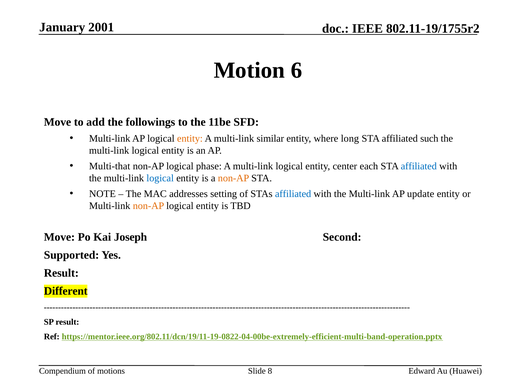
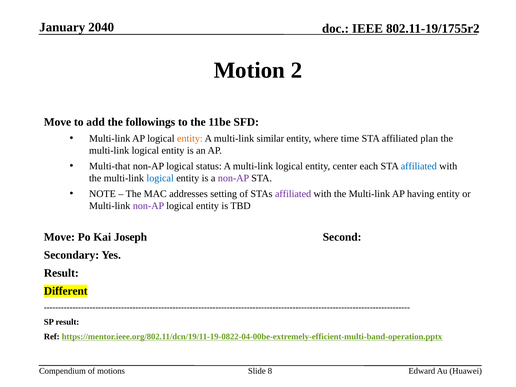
2001: 2001 -> 2040 (101, 27)
6: 6 -> 2 (296, 70)
long: long -> time (350, 138)
such: such -> plan (429, 138)
phase: phase -> status (209, 166)
non-AP colour: orange -> purple (234, 178)
affiliated colour: blue -> purple (293, 194)
update: update -> having (421, 194)
non-AP colour: orange -> purple (148, 206)
Supported: Supported -> Secondary (71, 255)
